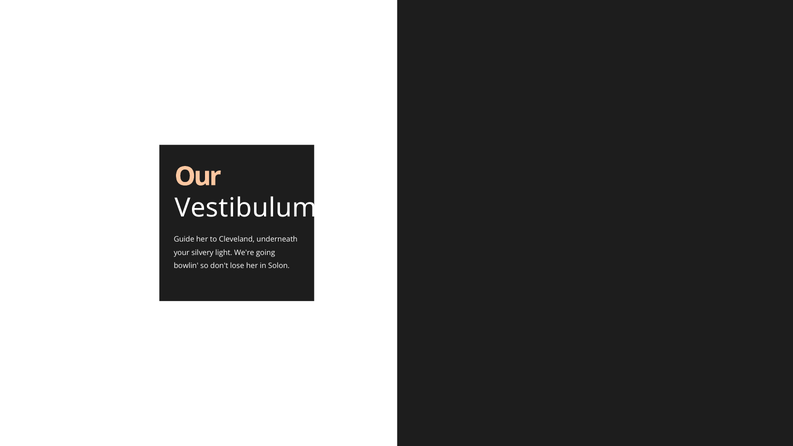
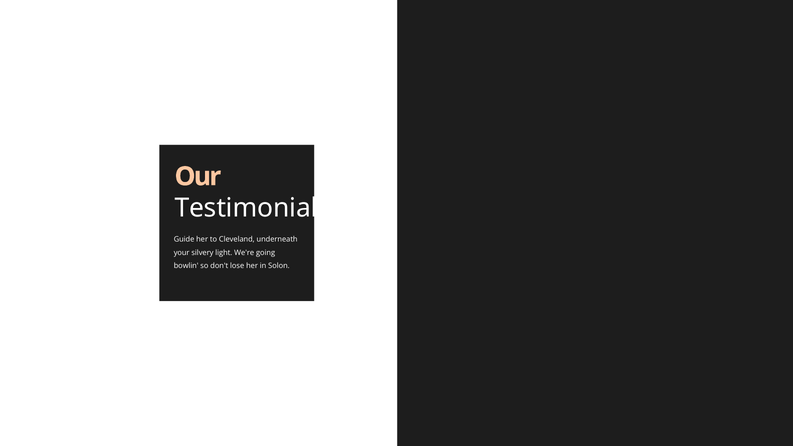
Vestibulum: Vestibulum -> Testimonial (246, 208)
